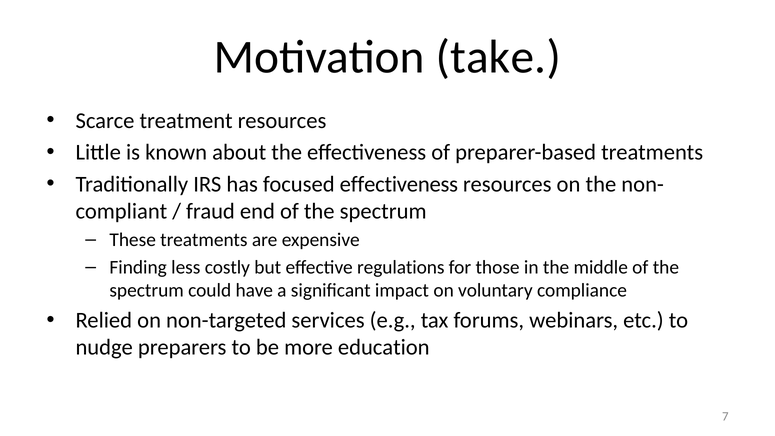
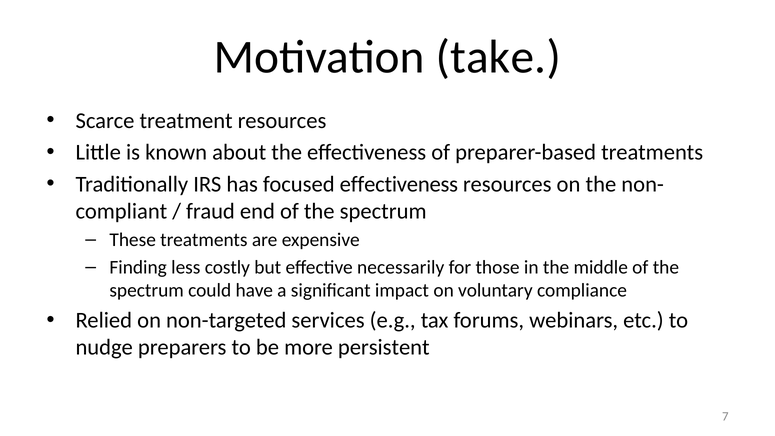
regulations: regulations -> necessarily (401, 267)
education: education -> persistent (384, 347)
